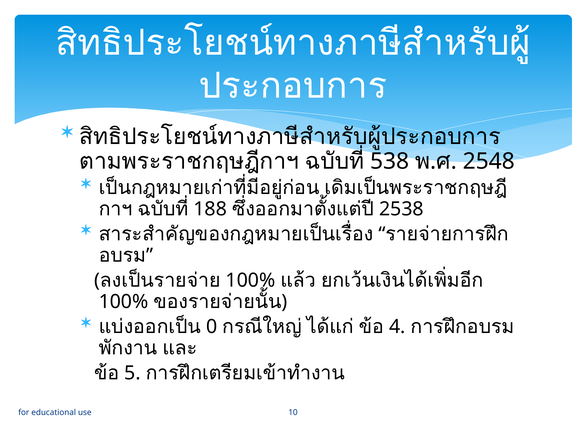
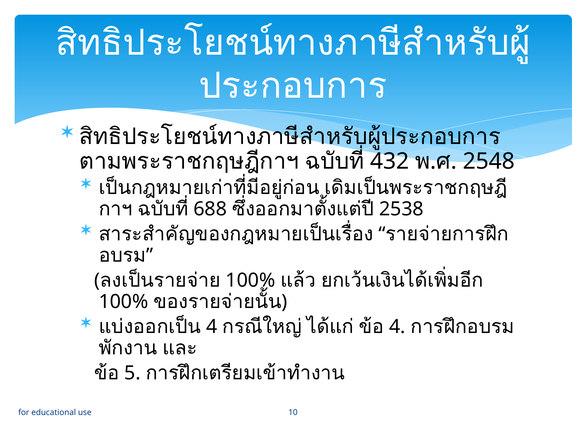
538: 538 -> 432 (390, 161)
188: 188 -> 688 (210, 209)
0: 0 -> 4 (212, 326)
